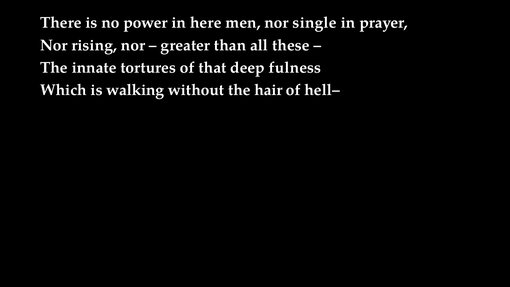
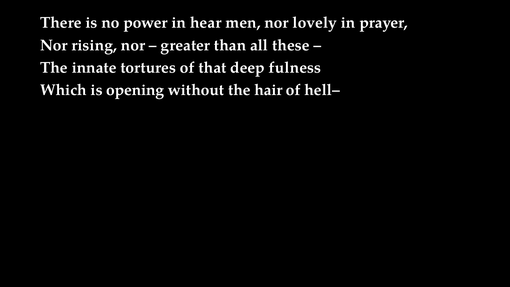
here: here -> hear (206, 23)
single: single -> lovely (315, 23)
walking: walking -> opening (135, 90)
